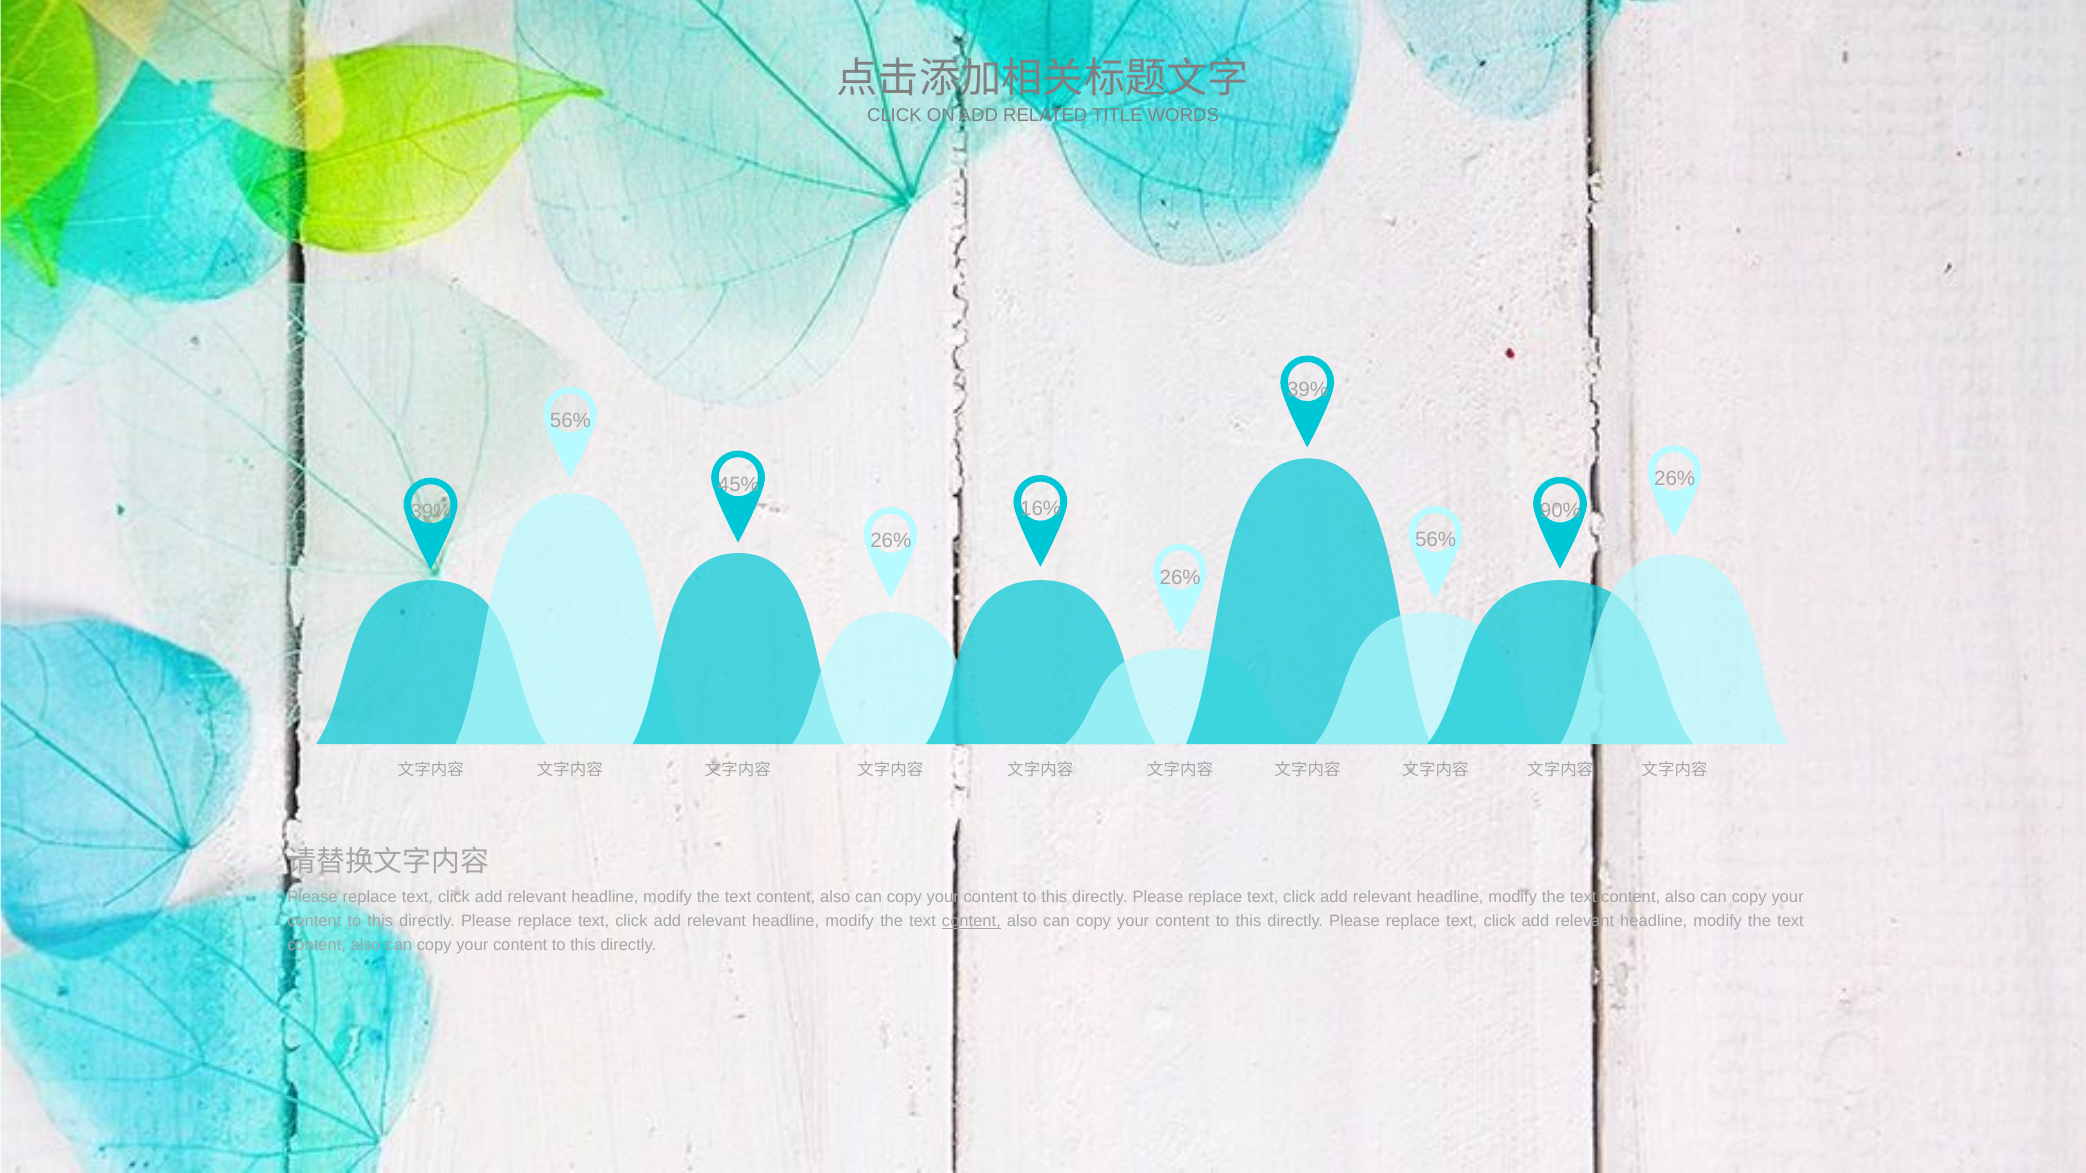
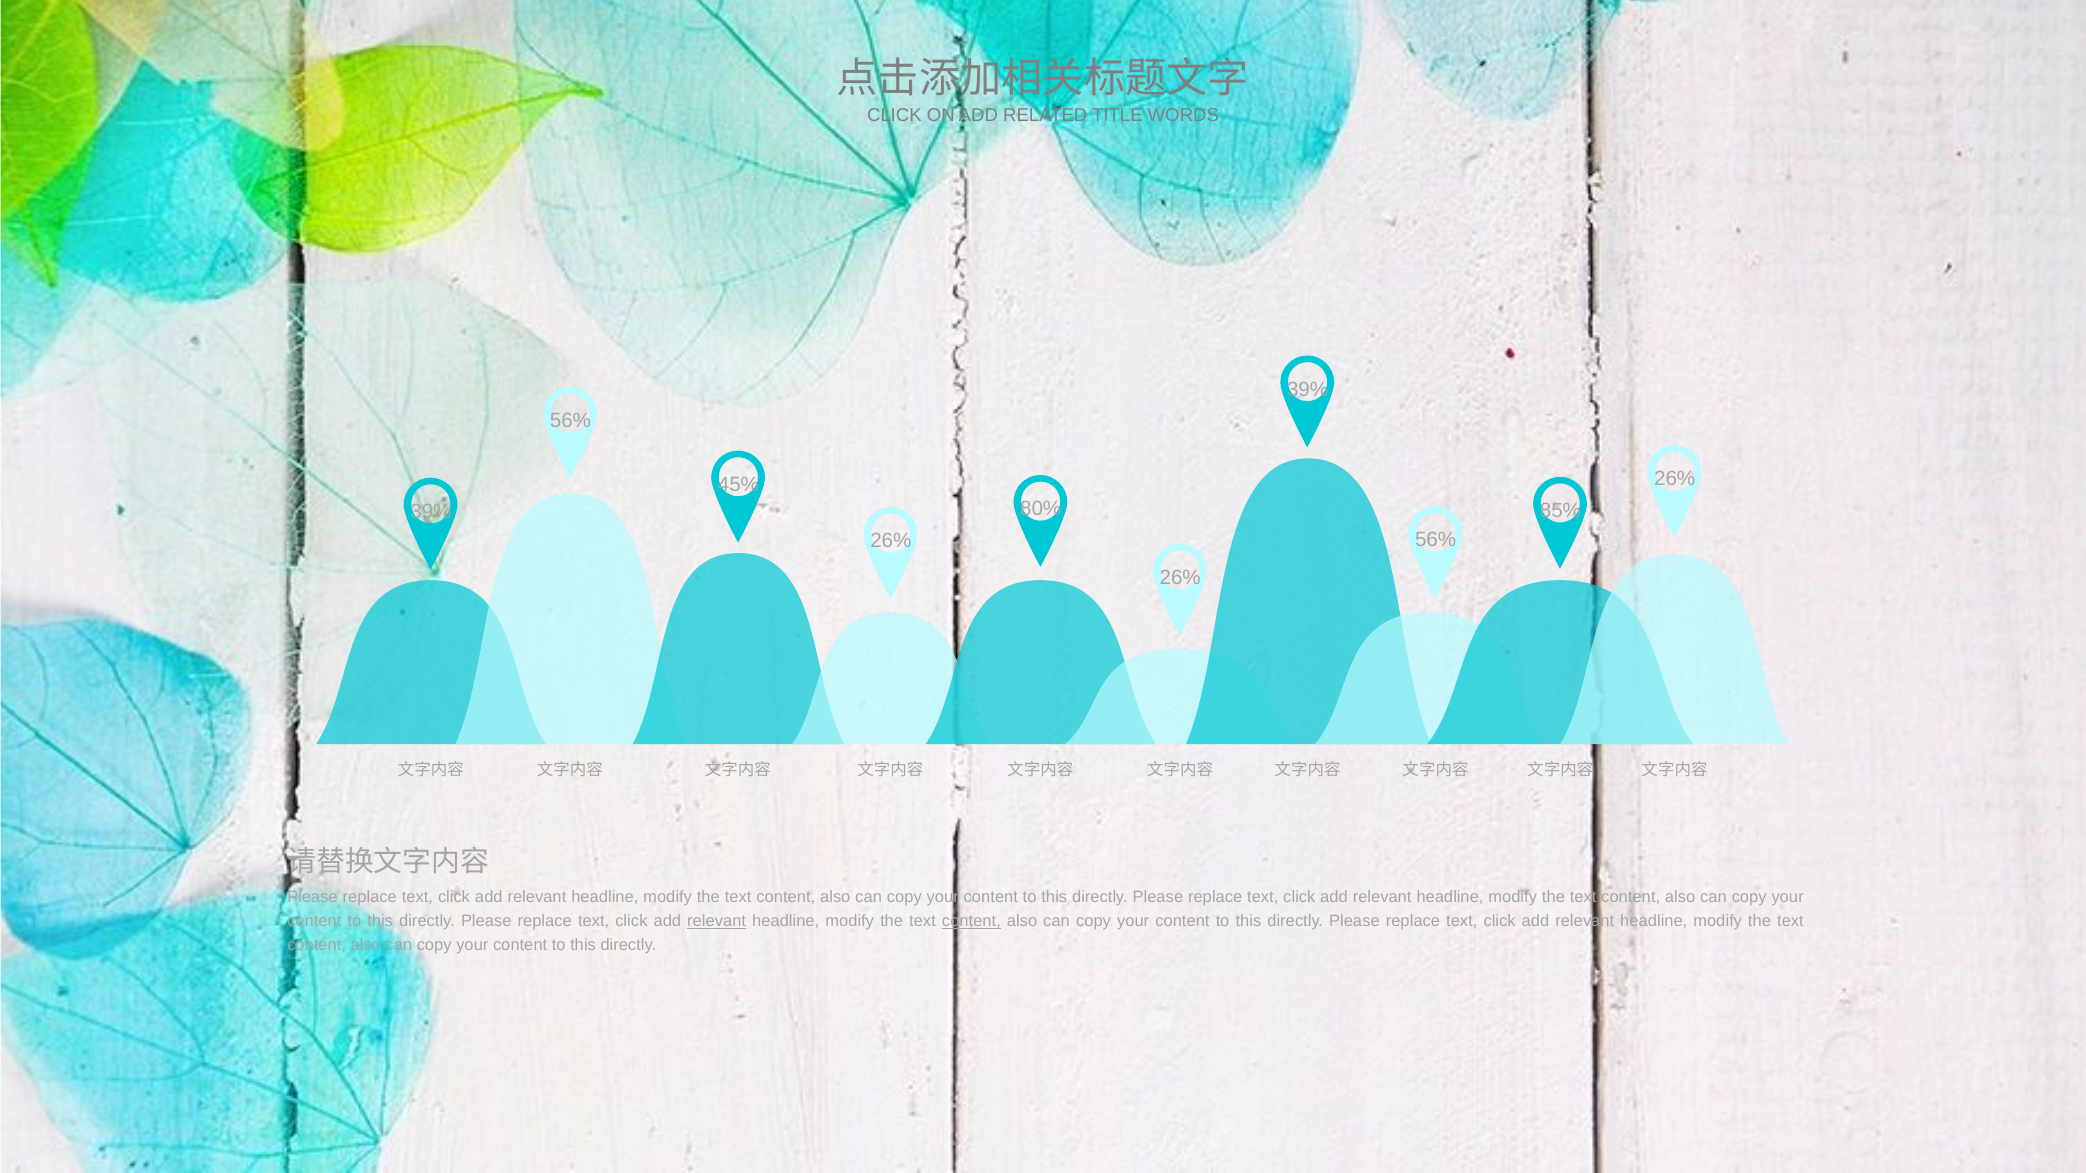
16%: 16% -> 80% (1041, 509)
90%: 90% -> 85% (1560, 511)
relevant underline: none -> present (717, 921)
